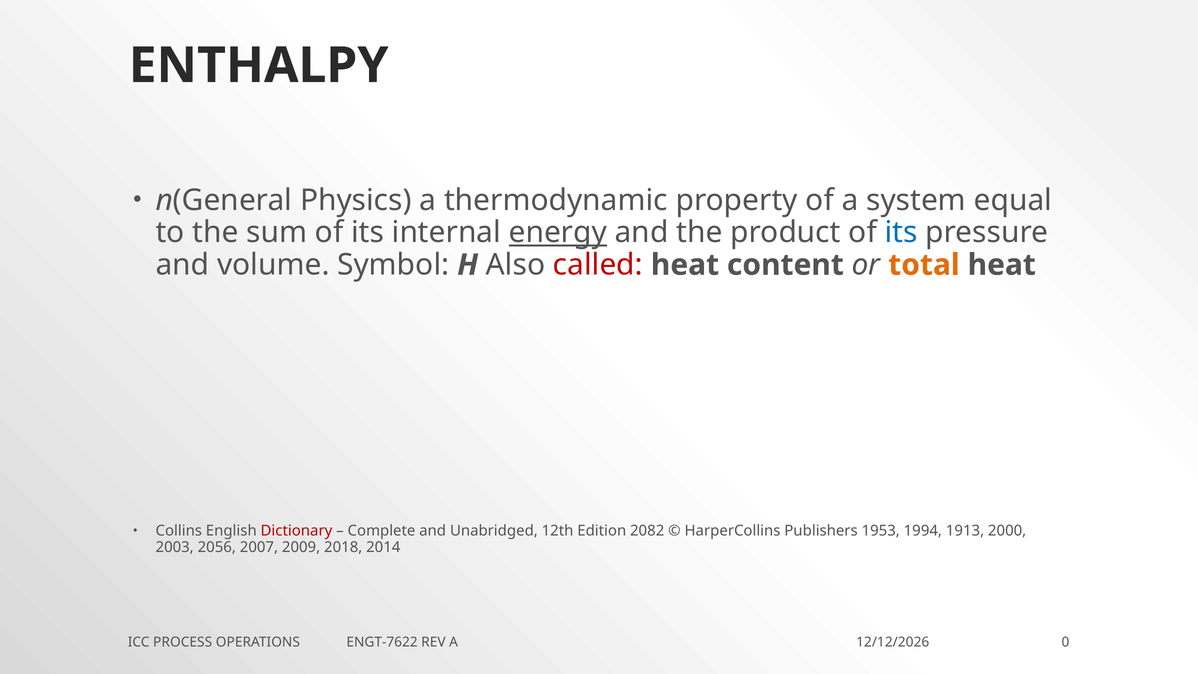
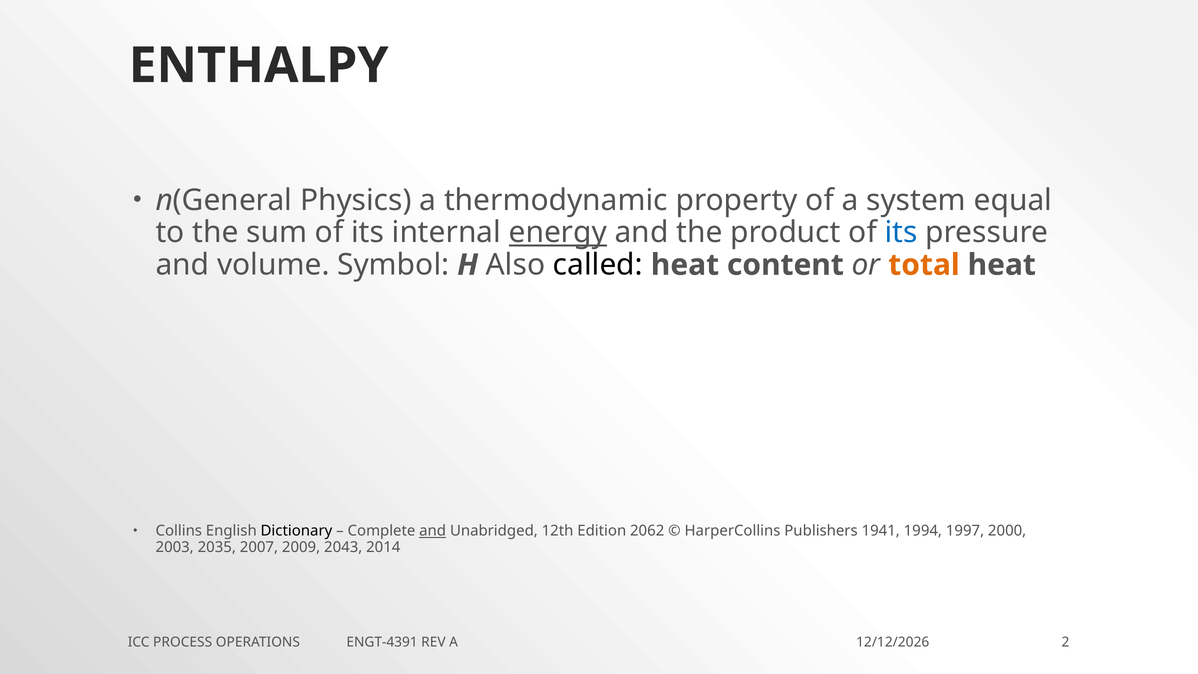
called colour: red -> black (598, 265)
Dictionary colour: red -> black (296, 531)
and underline: none -> present (433, 531)
2082: 2082 -> 2062 (647, 531)
1953: 1953 -> 1941 (881, 531)
1913: 1913 -> 1997 (965, 531)
2056: 2056 -> 2035 (217, 547)
2018: 2018 -> 2043 (343, 547)
ENGT-7622: ENGT-7622 -> ENGT-4391 (382, 642)
0: 0 -> 2 (1065, 642)
